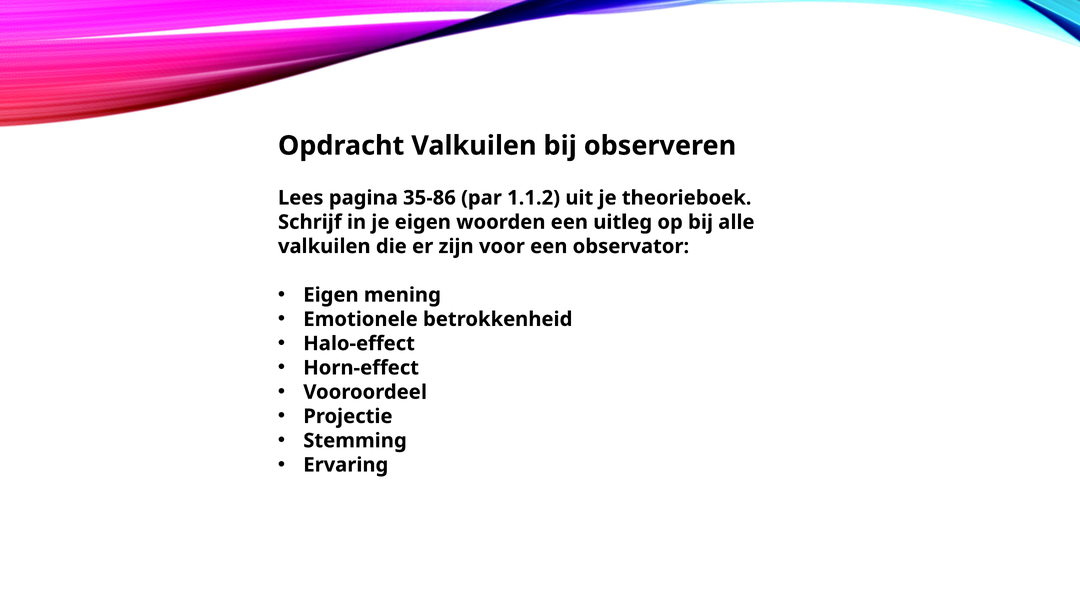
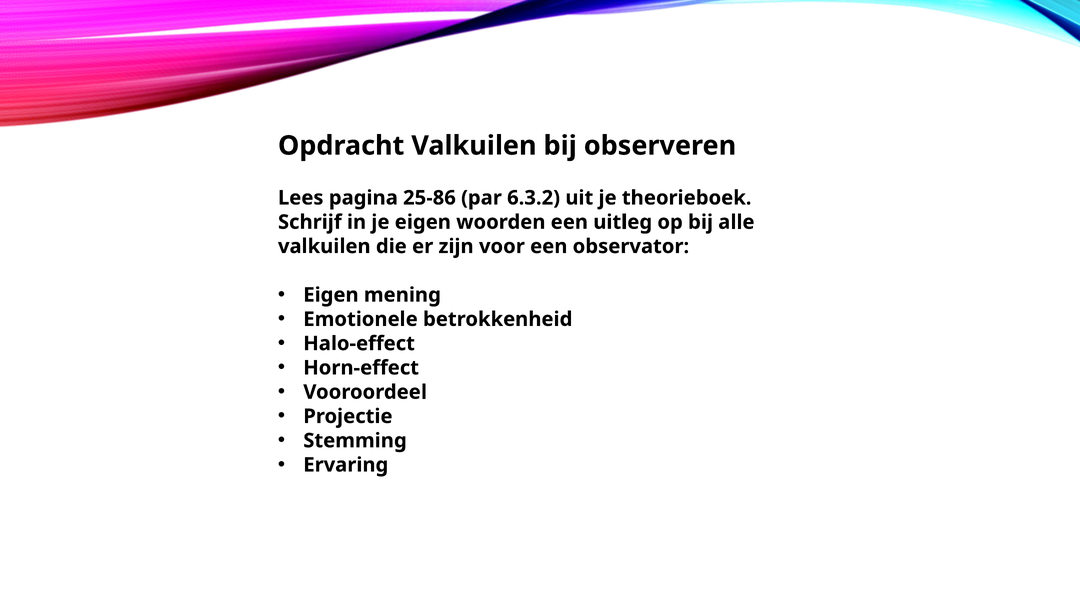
35-86: 35-86 -> 25-86 (429, 198)
1.1.2: 1.1.2 -> 6.3.2 (534, 198)
